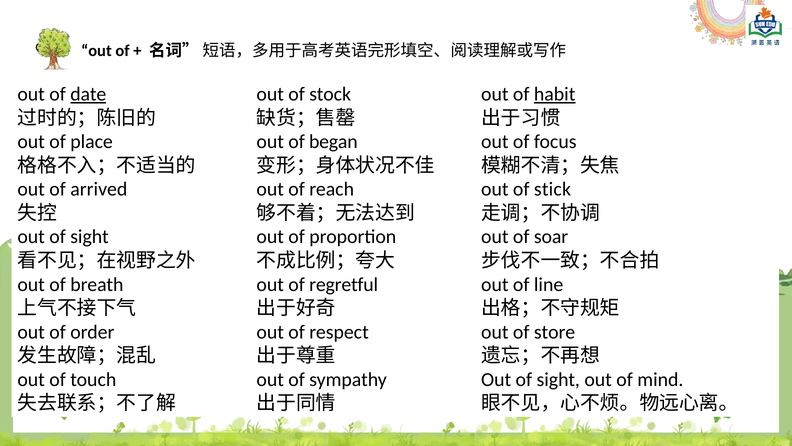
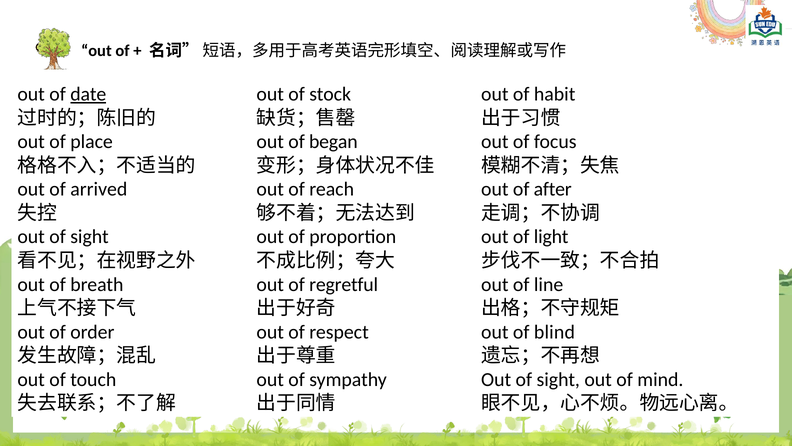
habit underline: present -> none (555, 94)
stick: stick -> after (553, 189)
soar: soar -> light (551, 237)
store: store -> blind (554, 332)
